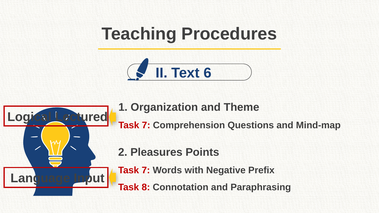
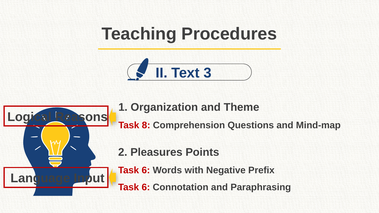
6: 6 -> 3 (207, 73)
Lectured: Lectured -> Reasons (81, 117)
7: 7 -> 8 (146, 125)
7: 7 -> 6 (146, 170)
8: 8 -> 6 (146, 187)
